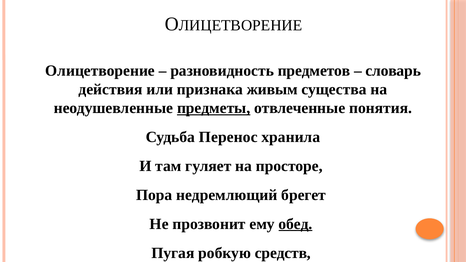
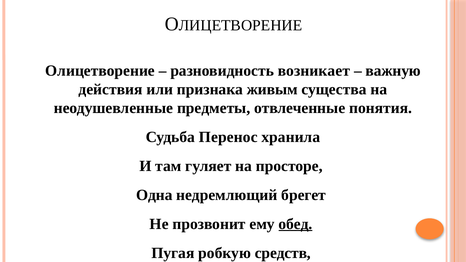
предметов: предметов -> возникает (314, 71)
словарь: словарь -> важную (393, 71)
предметы underline: present -> none (214, 108)
Пора: Пора -> Одна (154, 195)
